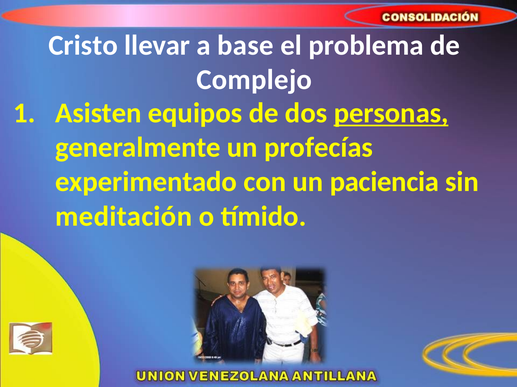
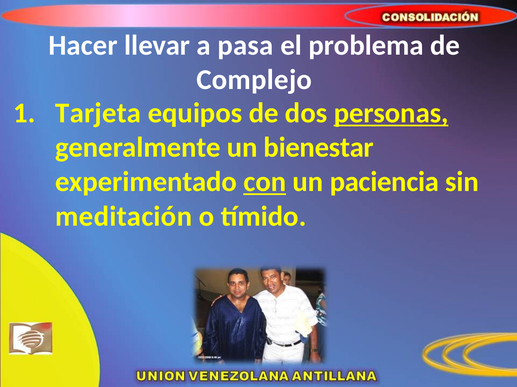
Cristo: Cristo -> Hacer (83, 45)
base: base -> pasa (245, 45)
Asisten: Asisten -> Tarjeta (98, 113)
profecías: profecías -> bienestar (319, 148)
con underline: none -> present (265, 182)
